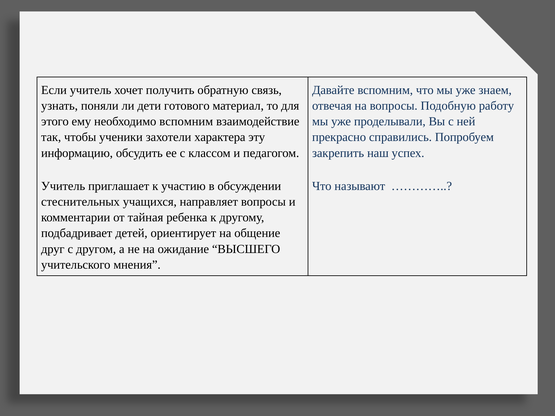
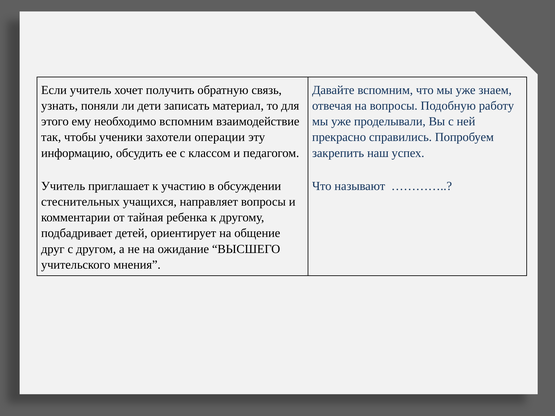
готового: готового -> записать (187, 106)
характера: характера -> операции (220, 137)
